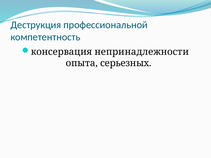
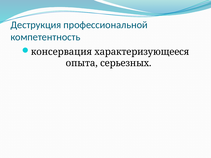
непринадлежности: непринадлежности -> характеризующееся (142, 52)
